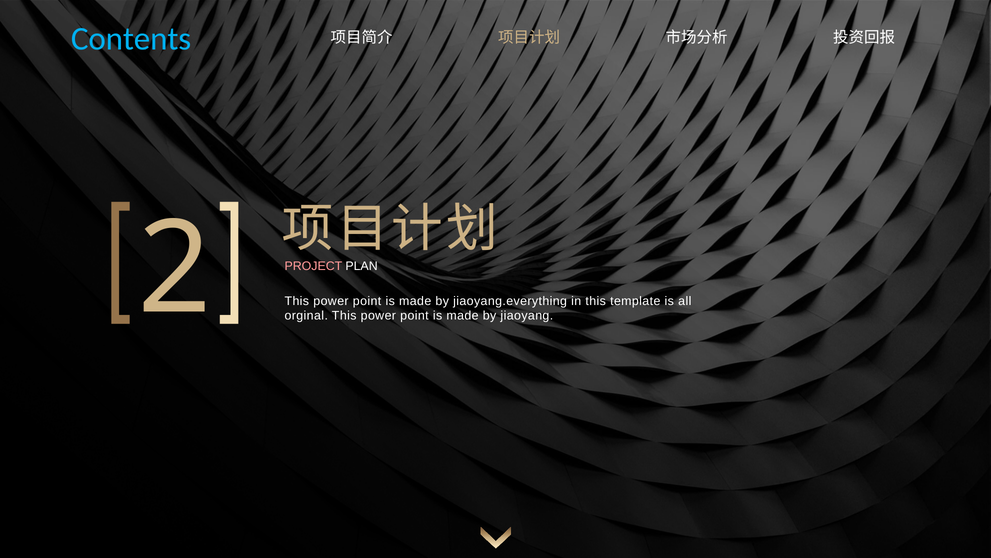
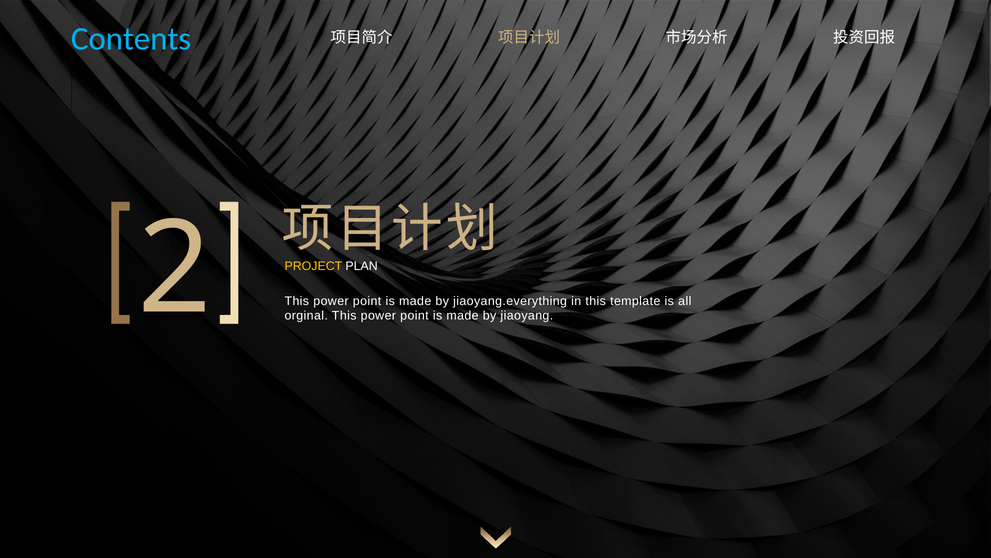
PROJECT colour: pink -> yellow (313, 266)
